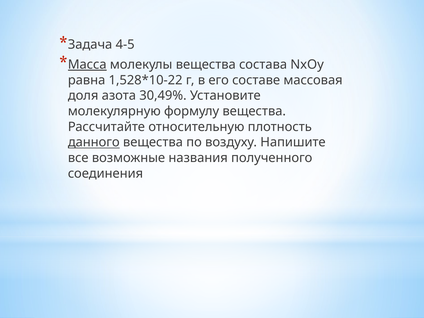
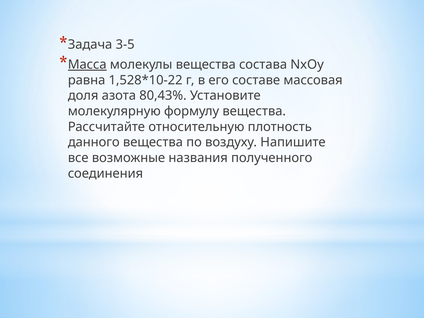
4-5: 4-5 -> 3-5 (125, 45)
30,49%: 30,49% -> 80,43% (163, 96)
данного underline: present -> none (94, 142)
